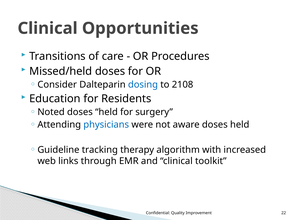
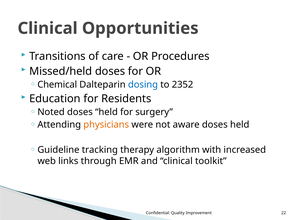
Consider: Consider -> Chemical (57, 85)
2108: 2108 -> 2352 (183, 85)
physicians colour: blue -> orange (106, 125)
